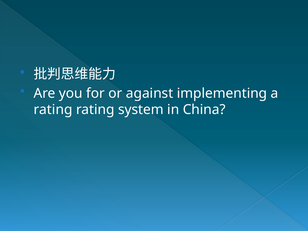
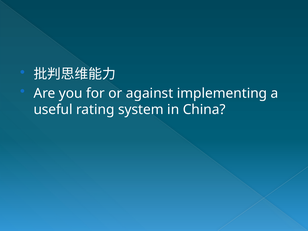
rating: rating -> useful (53, 110)
